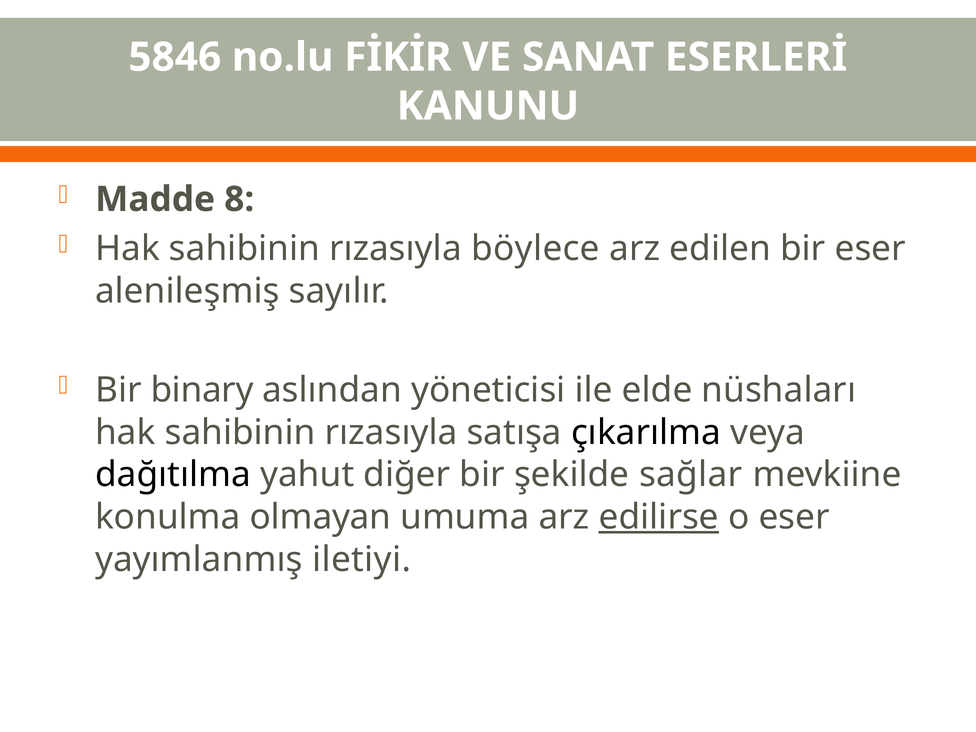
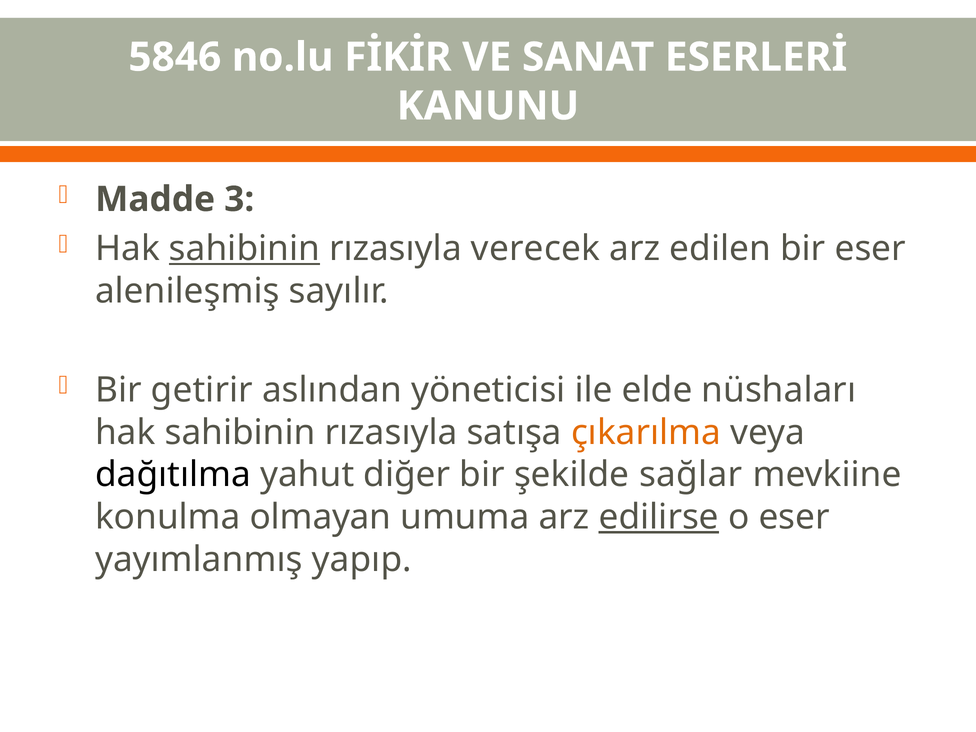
8: 8 -> 3 (239, 199)
sahibinin underline: none -> present (244, 249)
böylece: böylece -> verecek (536, 249)
binary: binary -> getirir (202, 390)
çıkarılma colour: black -> orange (646, 432)
iletiyi: iletiyi -> yapıp (362, 560)
